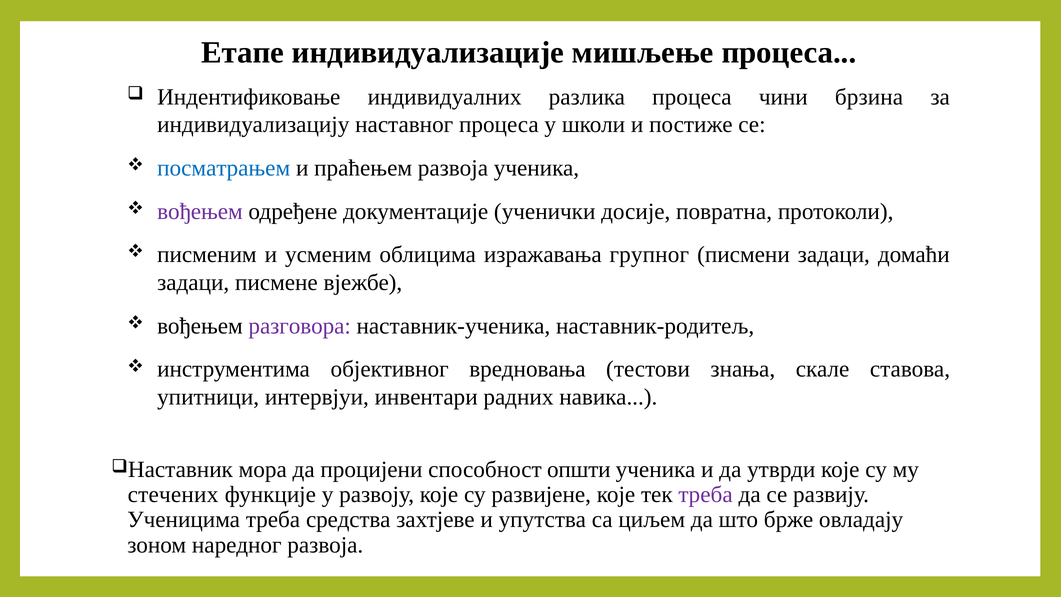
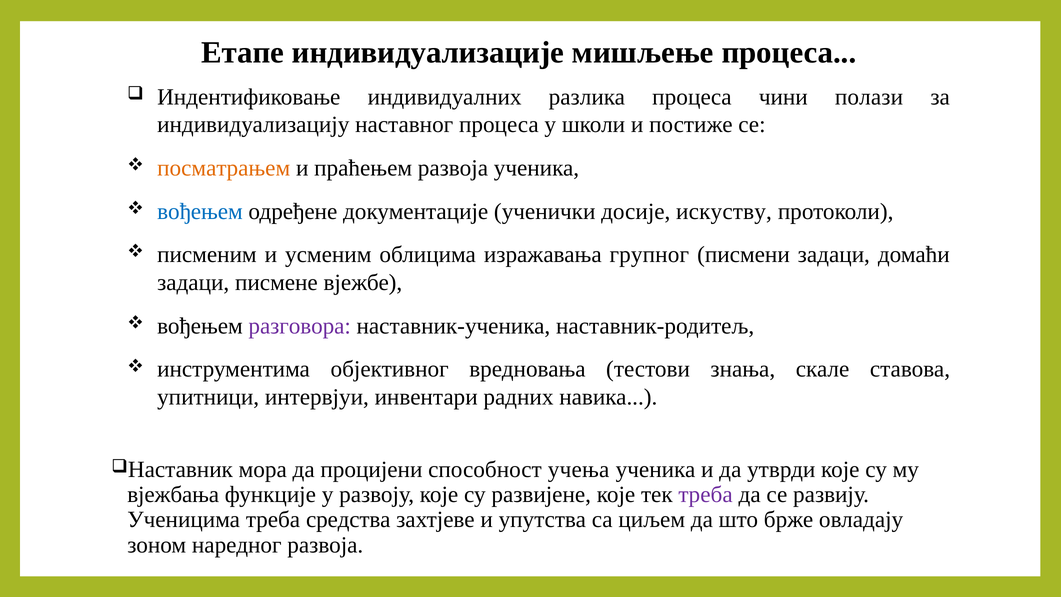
брзина: брзина -> полази (869, 97)
посматрањем colour: blue -> orange (224, 168)
вођењем colour: purple -> blue (200, 211)
повратна: повратна -> искуству (724, 211)
општи: општи -> учења (579, 470)
стечених: стечених -> вјежбања (173, 495)
